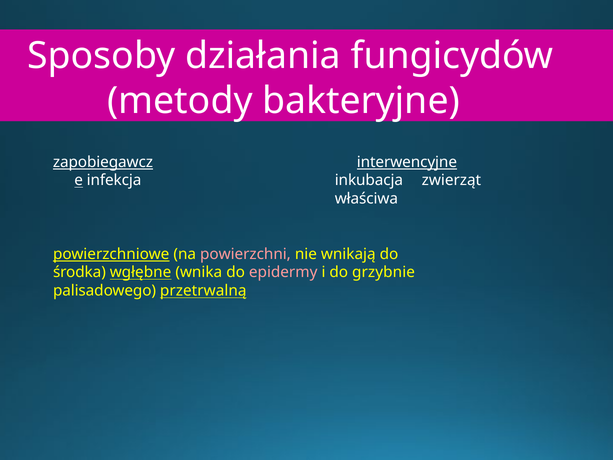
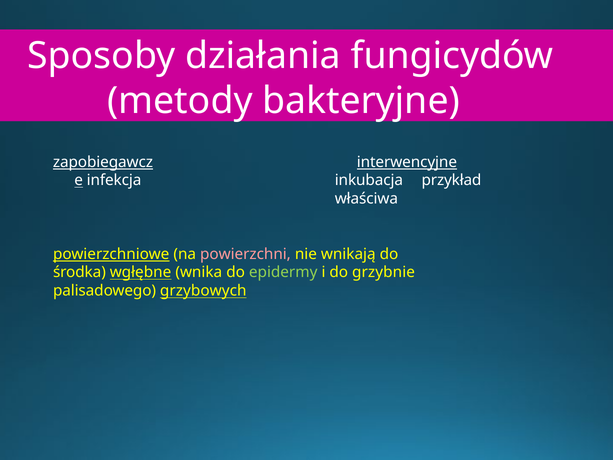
zwierząt: zwierząt -> przykład (451, 180)
epidermy colour: pink -> light green (283, 272)
przetrwalną: przetrwalną -> grzybowych (203, 291)
